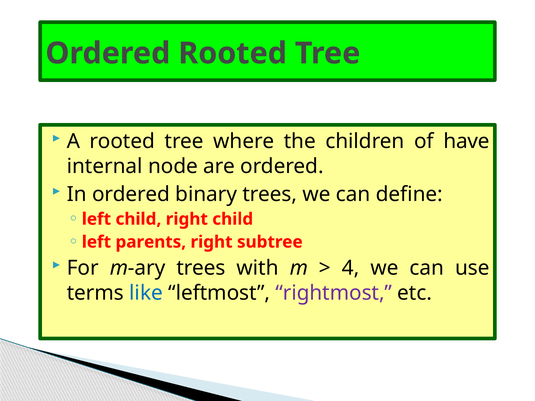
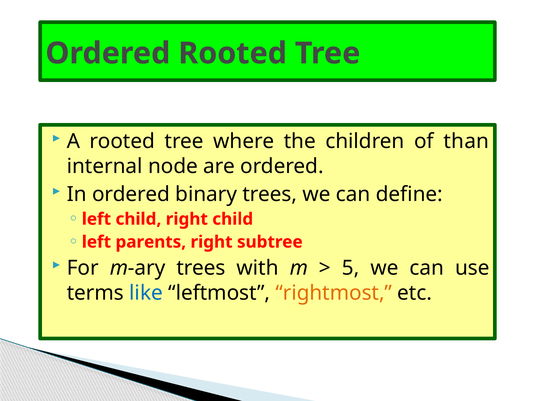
have: have -> than (466, 141)
4: 4 -> 5 (351, 268)
rightmost colour: purple -> orange (334, 293)
